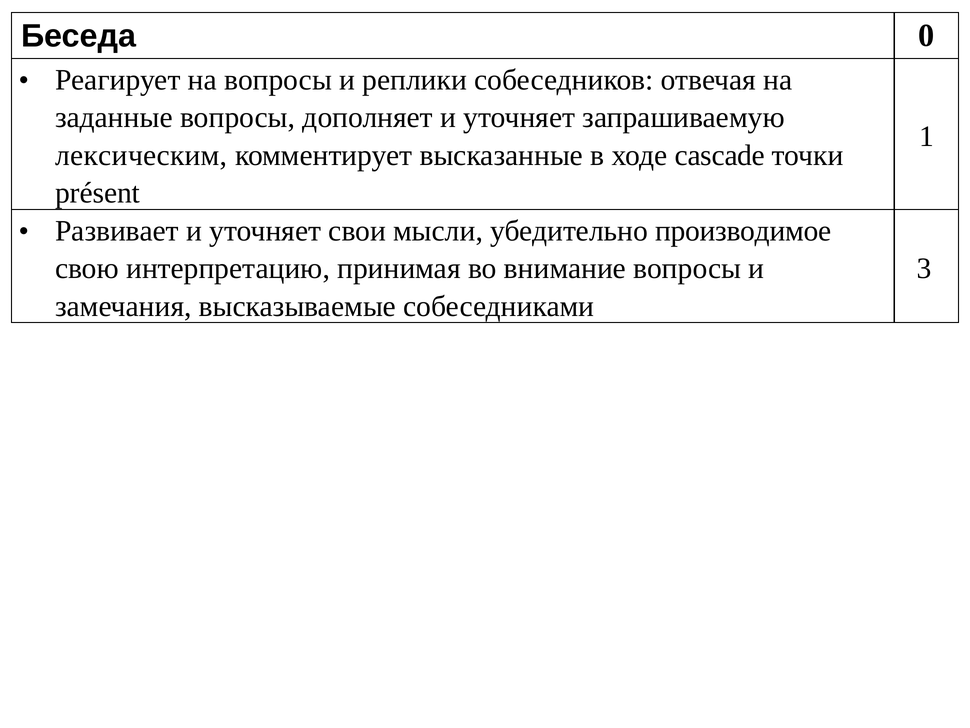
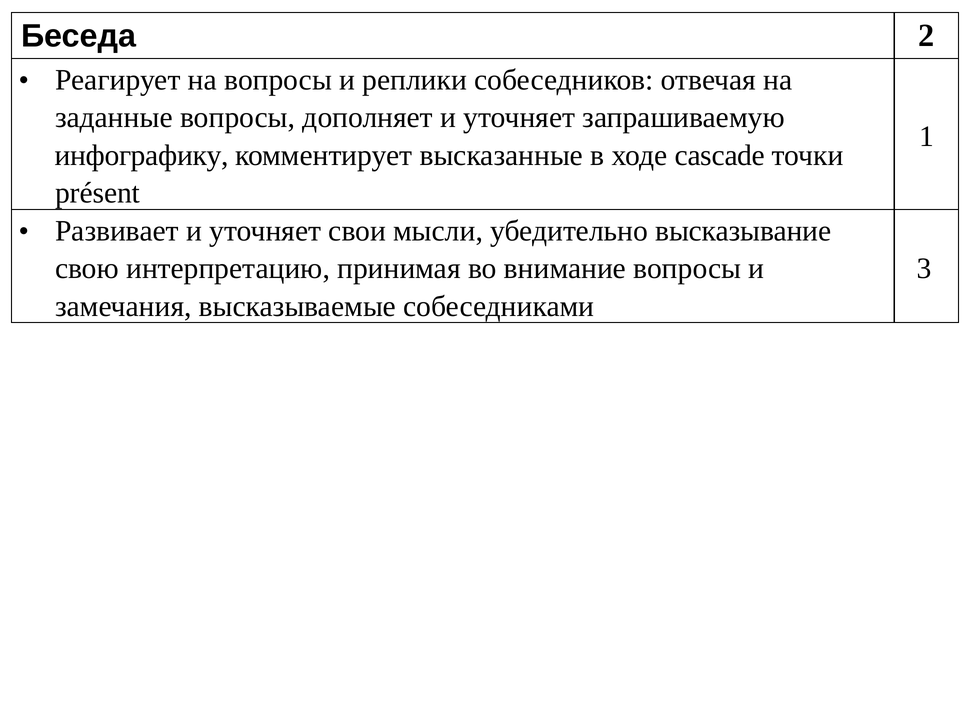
0: 0 -> 2 (926, 36)
лексическим: лексическим -> инфографику (142, 155)
производимое: производимое -> высказывание (743, 231)
